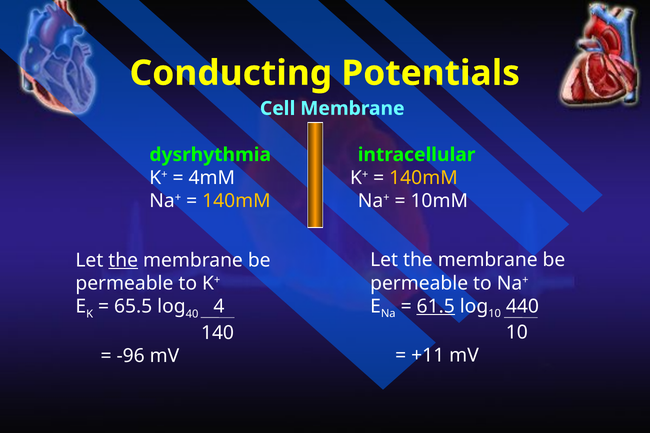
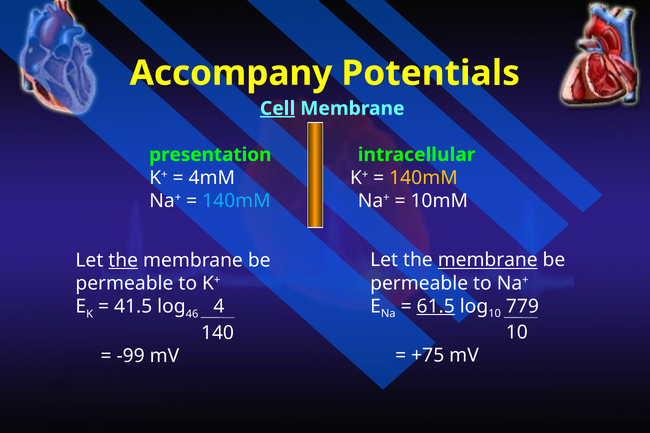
Conducting: Conducting -> Accompany (231, 73)
Cell underline: none -> present (278, 109)
dysrhythmia: dysrhythmia -> presentation (210, 155)
140mM colour: yellow -> light blue (236, 201)
membrane underline: none -> present (488, 260)
440: 440 -> 779 (522, 307)
65.5: 65.5 -> 41.5 (133, 307)
40: 40 -> 46 (192, 314)
+11: +11 -> +75 (428, 356)
-96: -96 -> -99 (131, 356)
